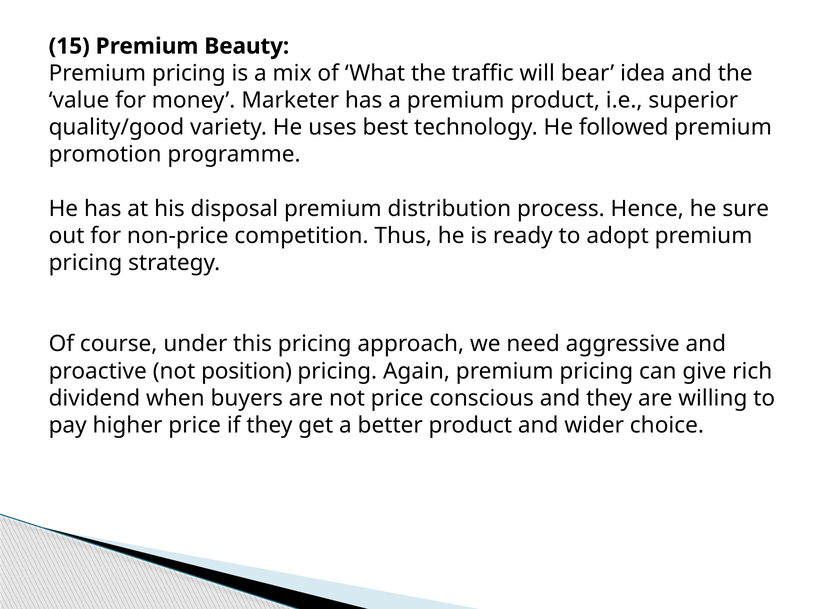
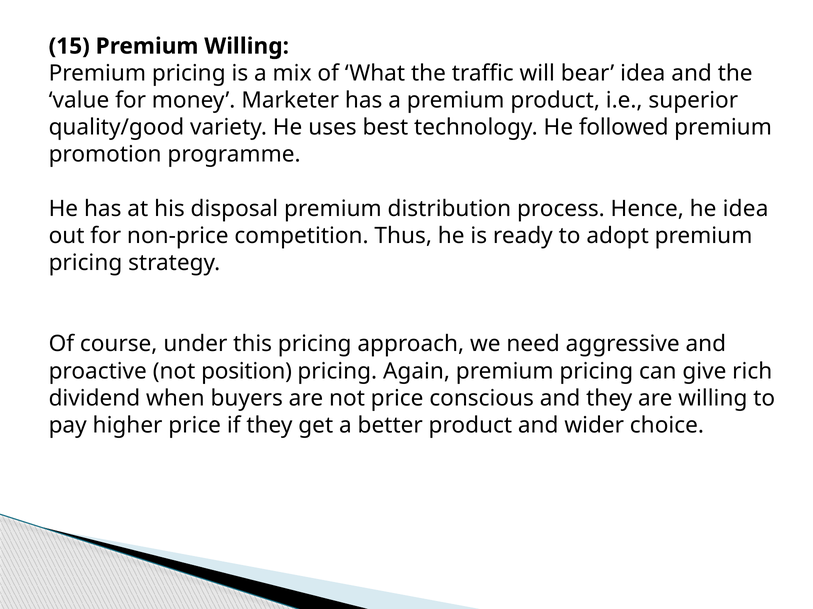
Premium Beauty: Beauty -> Willing (247, 46)
he sure: sure -> idea (746, 209)
